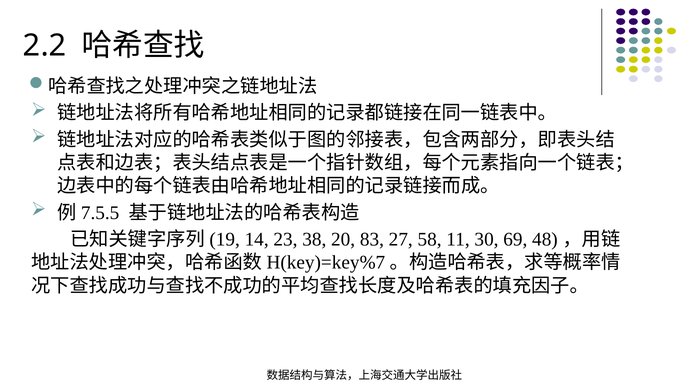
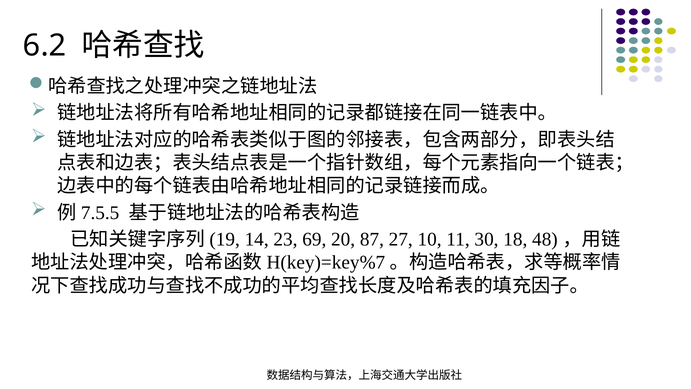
2.2: 2.2 -> 6.2 (45, 46)
38: 38 -> 69 (314, 239)
83: 83 -> 87 (372, 239)
58: 58 -> 10 (430, 239)
69: 69 -> 18 (515, 239)
